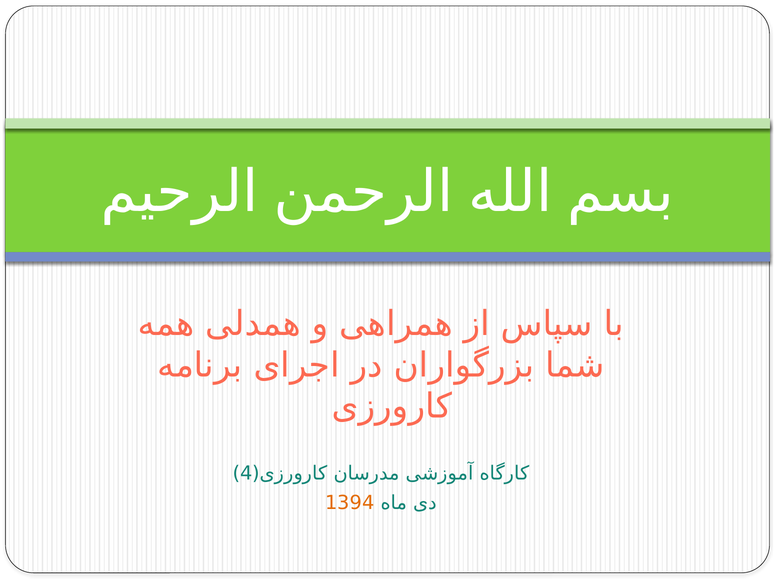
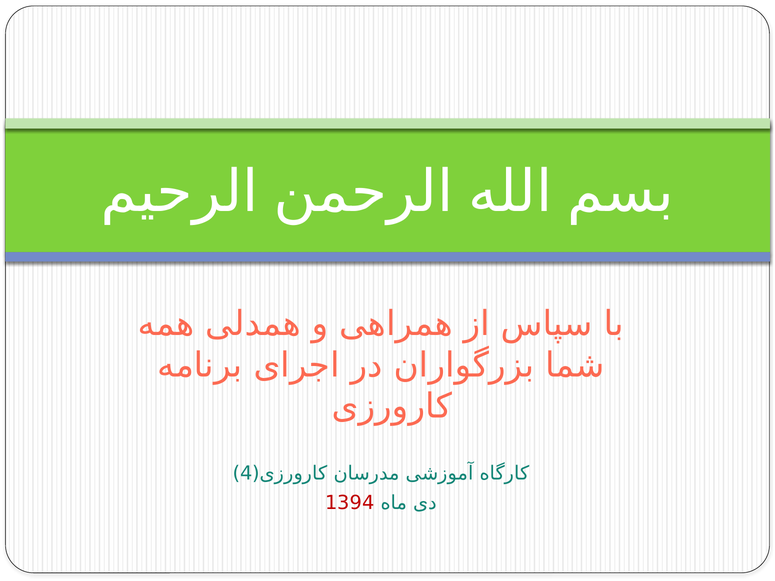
1394 colour: orange -> red (350, 503)
